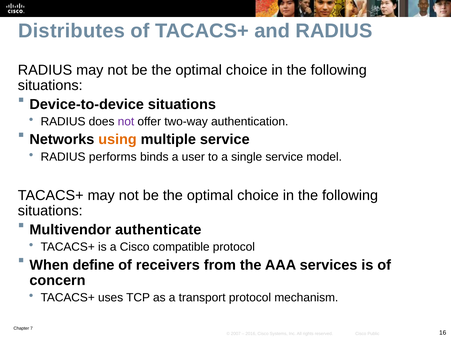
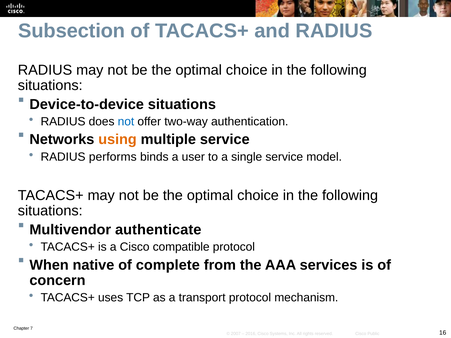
Distributes: Distributes -> Subsection (72, 31)
not colour: purple -> blue (126, 122)
define: define -> native (93, 265)
receivers: receivers -> complete (168, 265)
